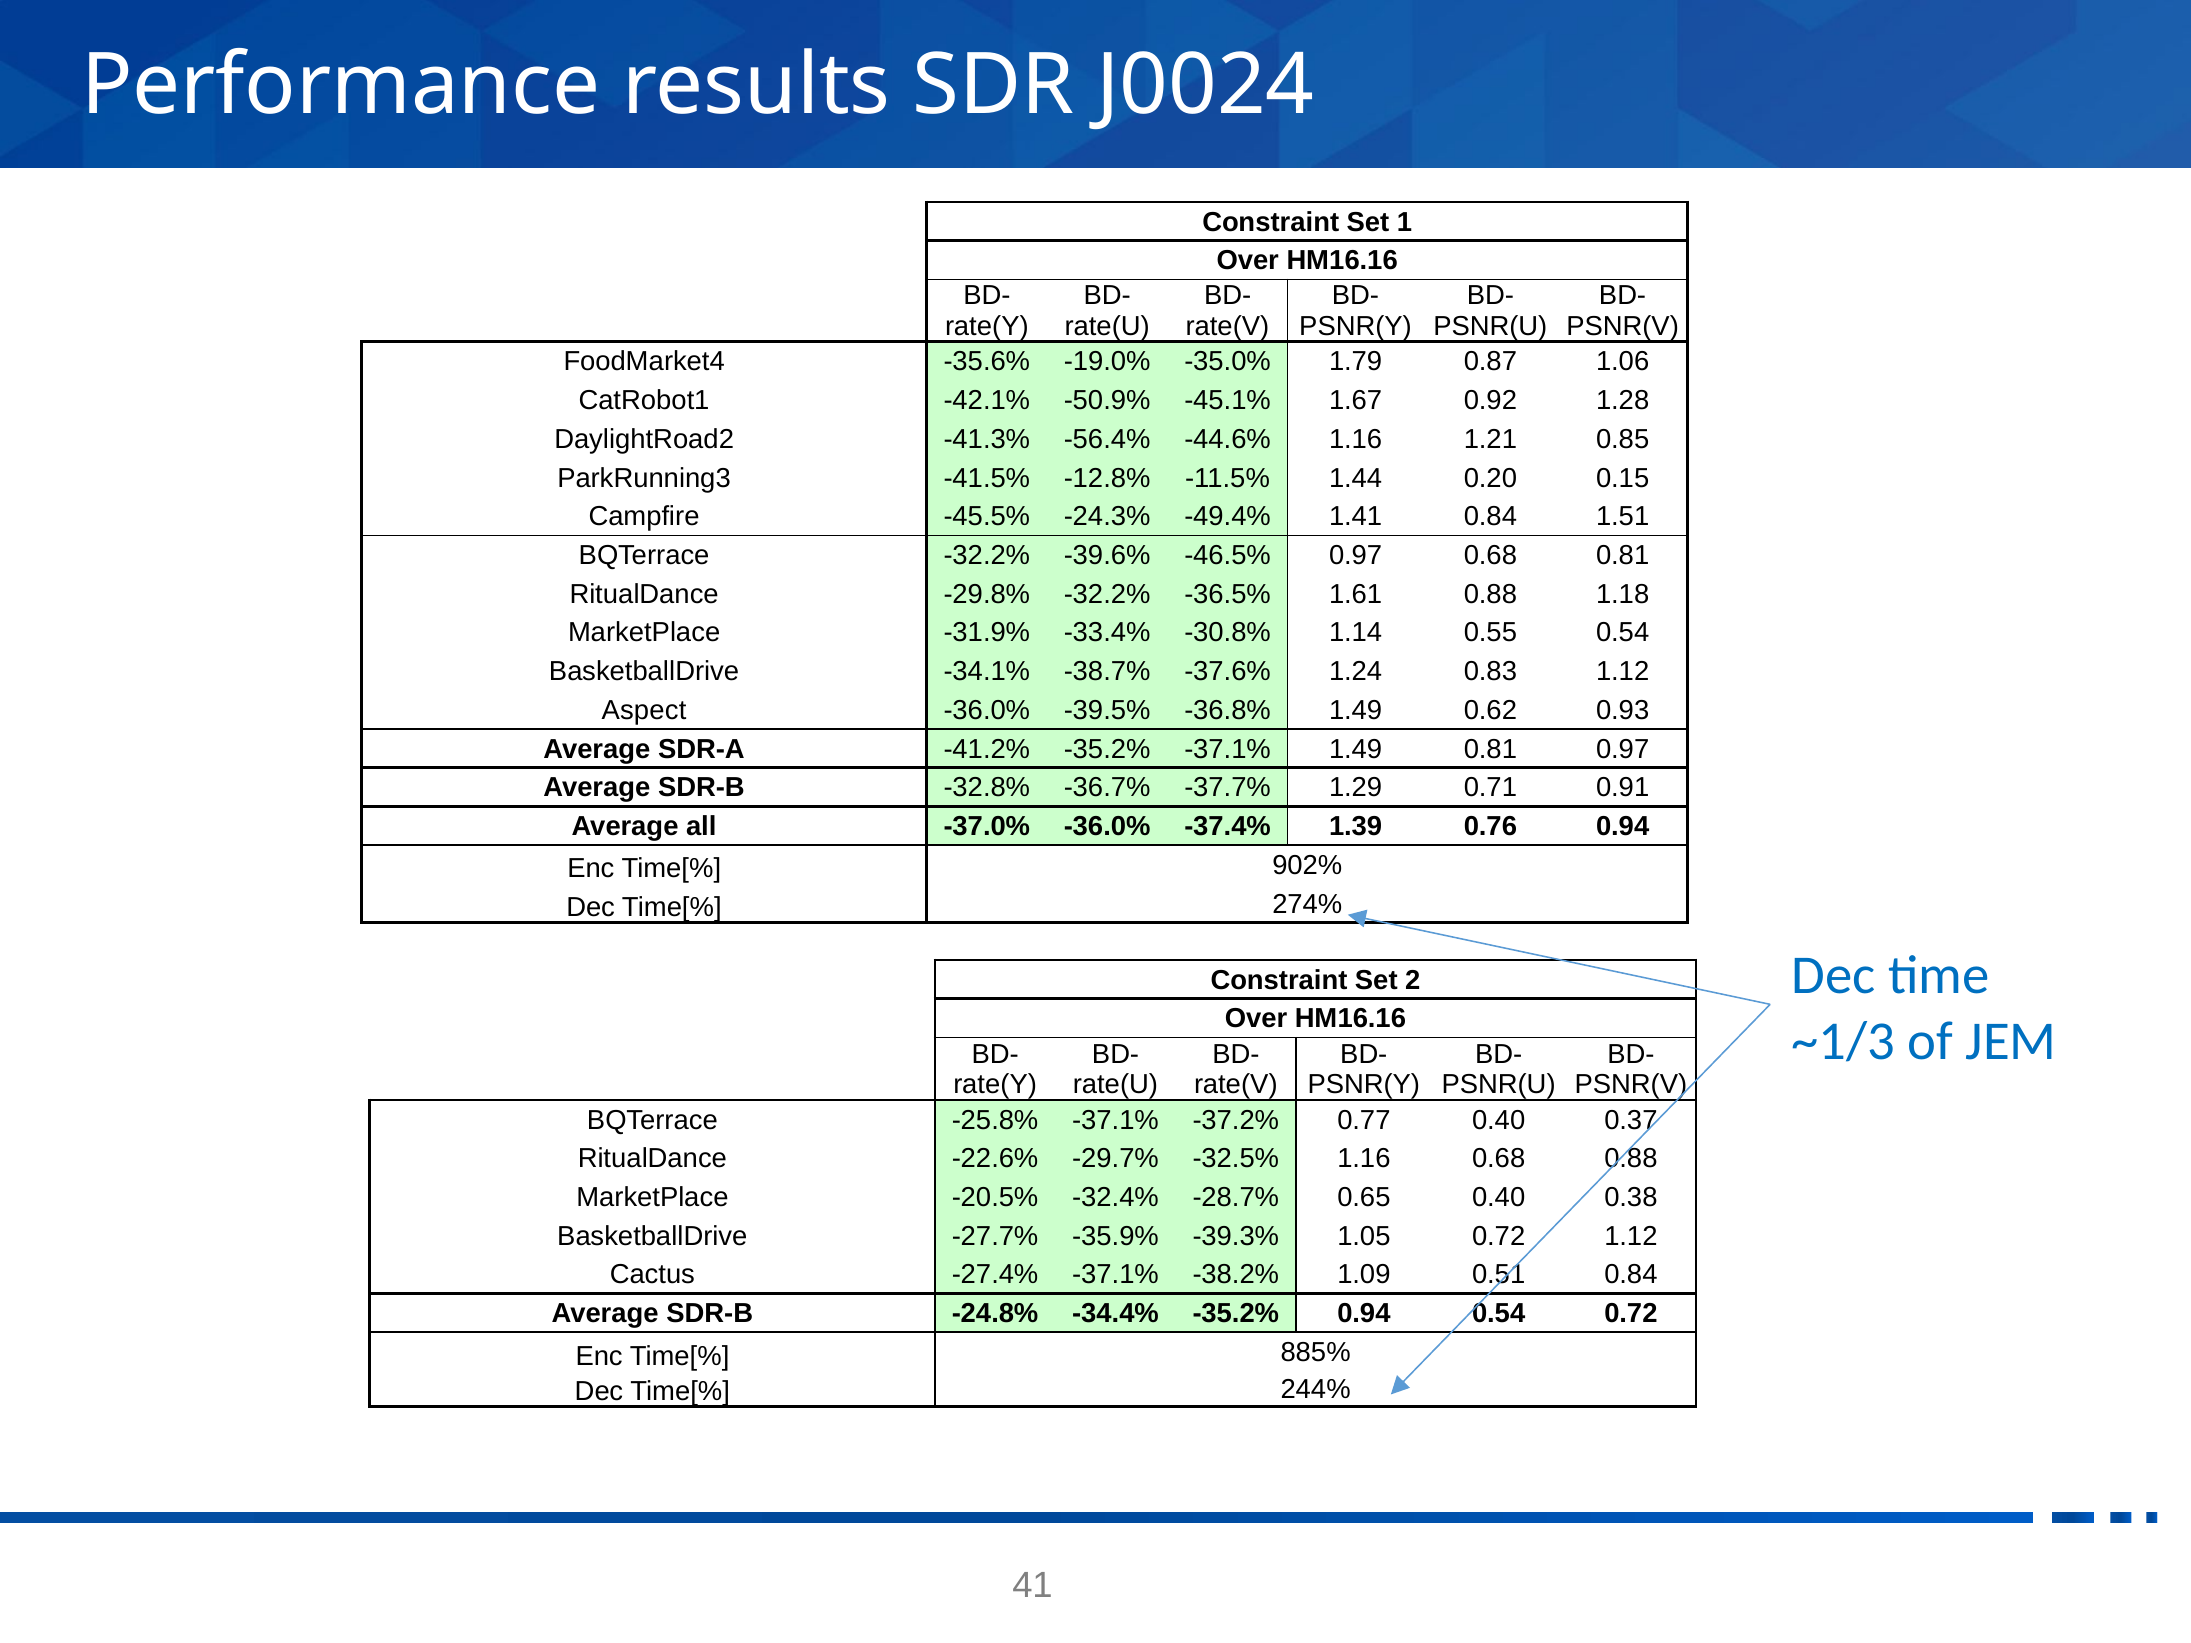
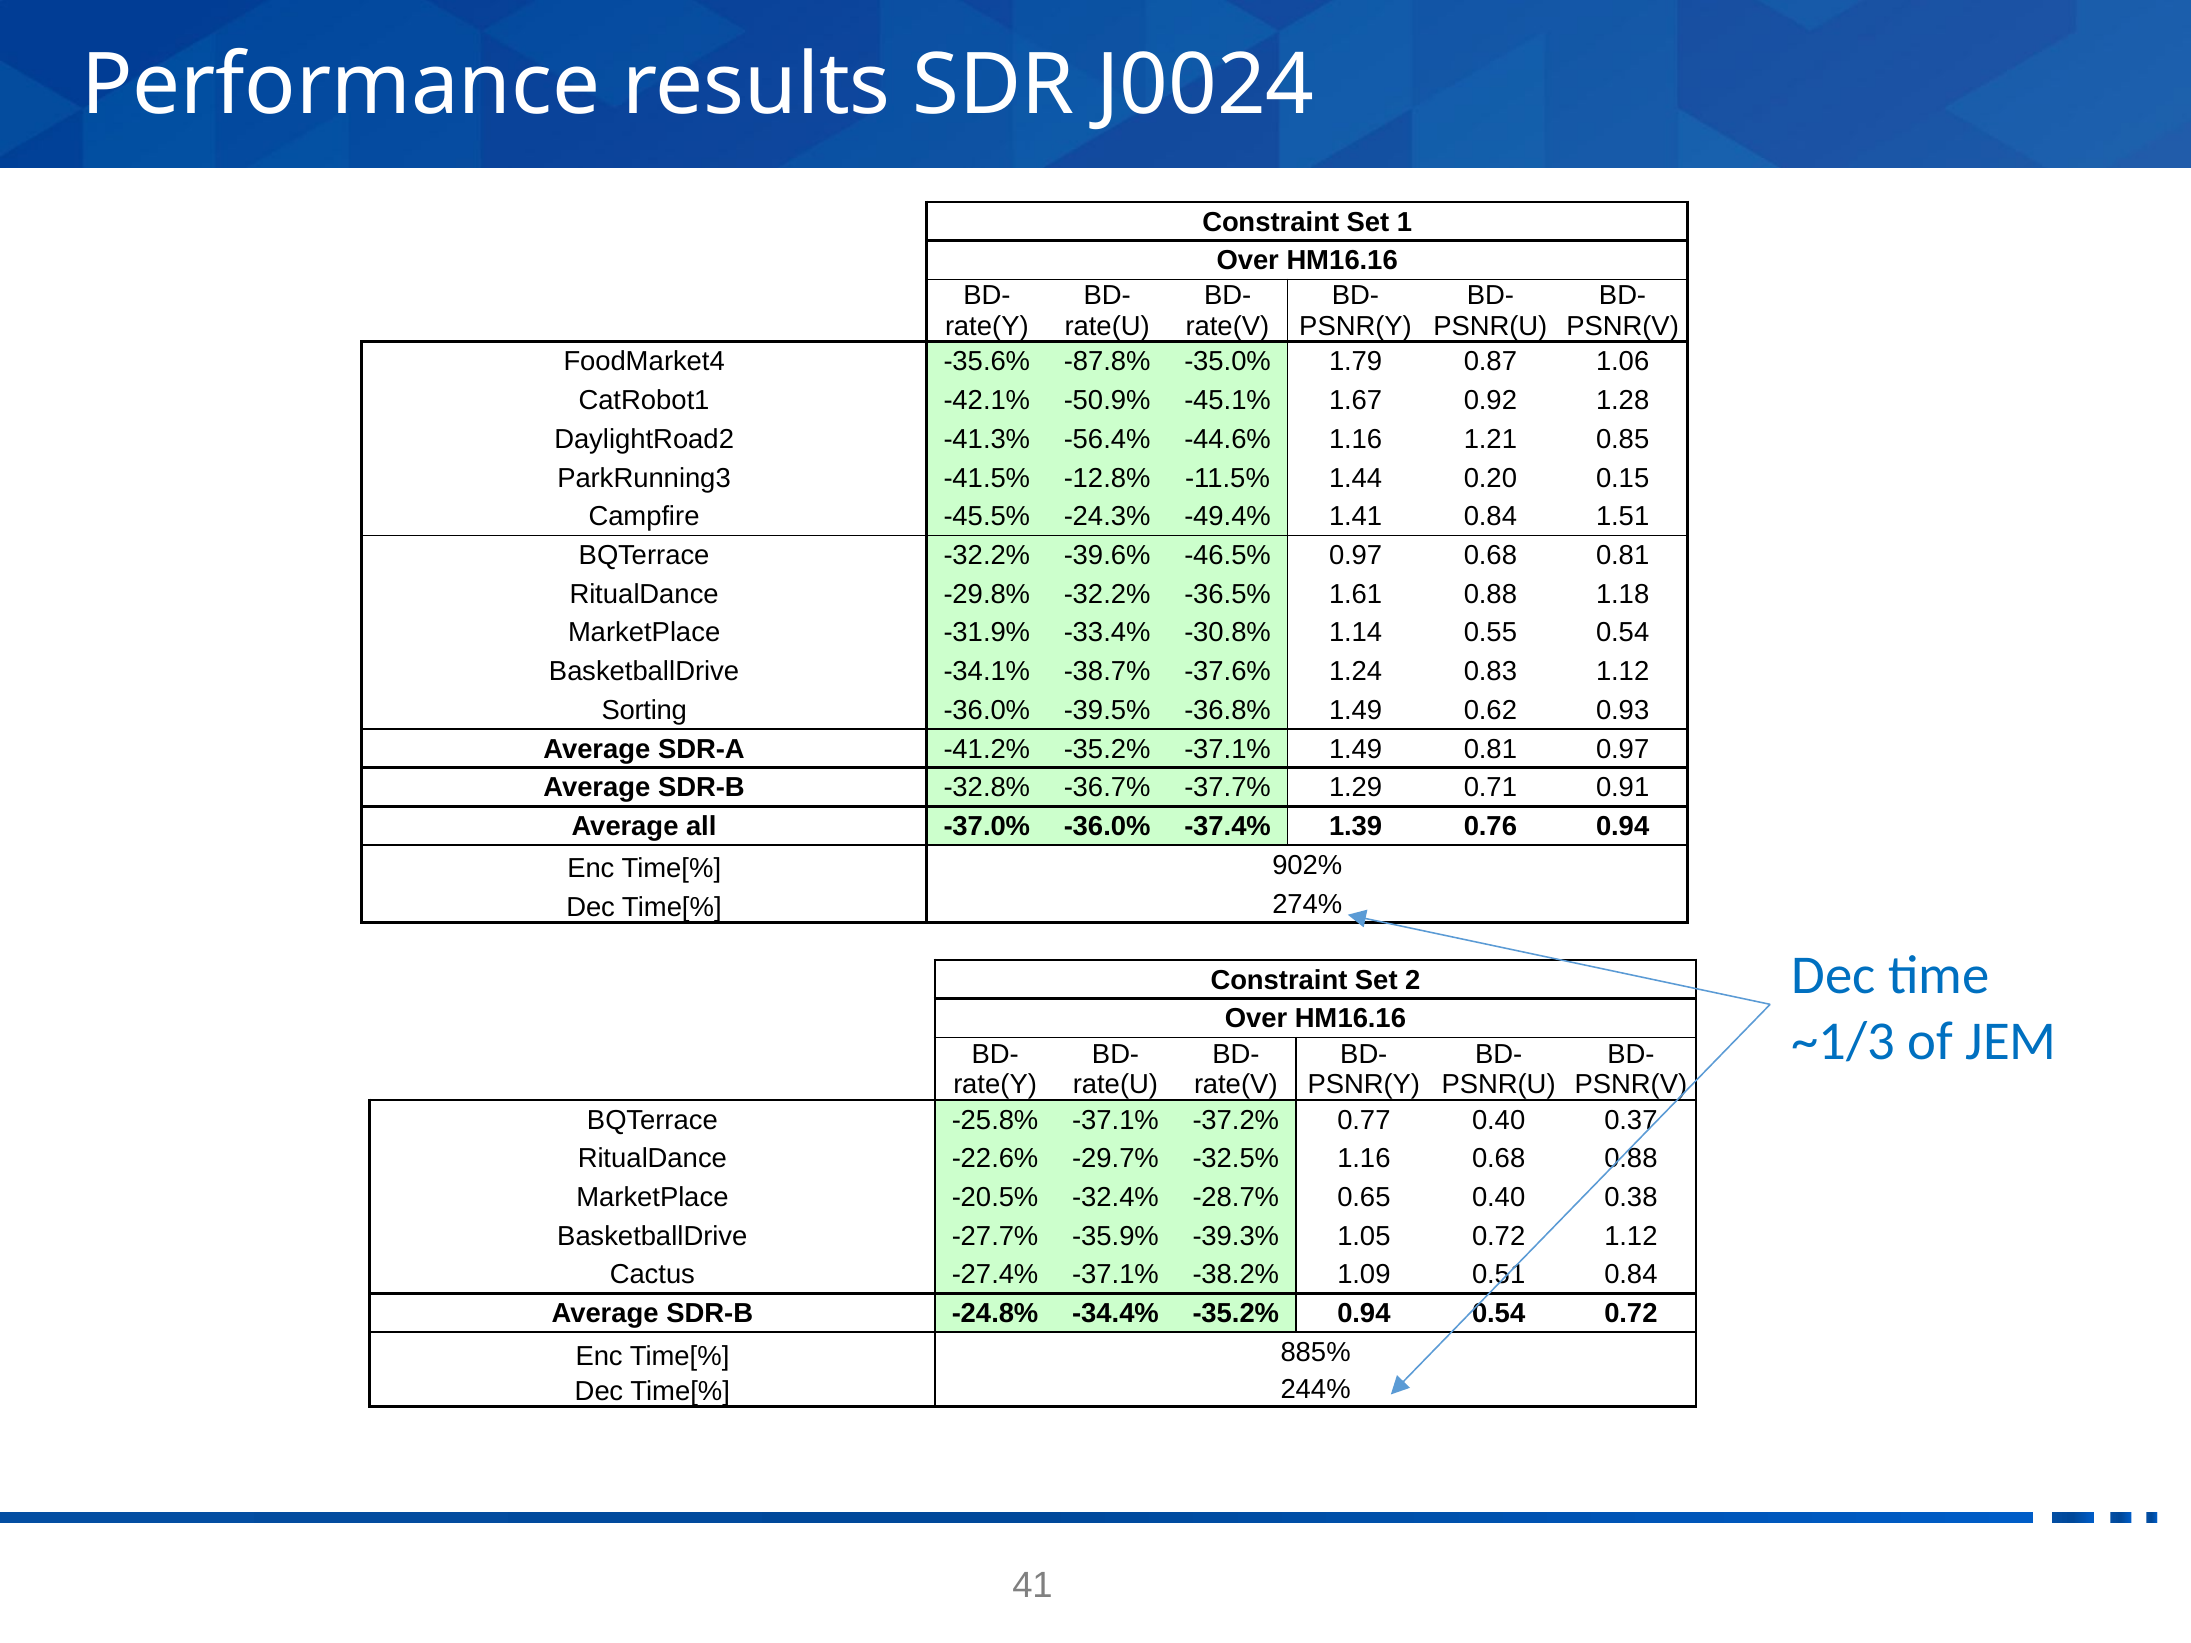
-19.0%: -19.0% -> -87.8% (1107, 362)
Aspect: Aspect -> Sorting (644, 710)
